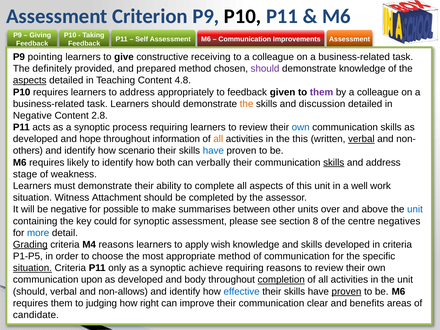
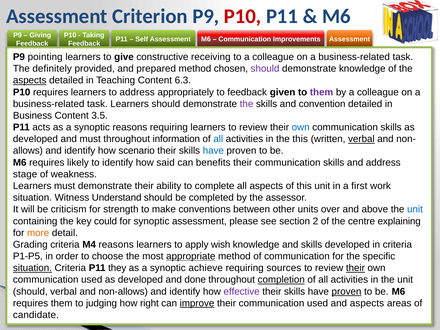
P10 colour: black -> red (243, 16)
4.8: 4.8 -> 6.3 (183, 80)
the colour: orange -> purple (247, 104)
discussion: discussion -> convention (322, 104)
Negative: Negative -> Business (33, 116)
2.8: 2.8 -> 3.5 (100, 116)
synoptic process: process -> reasons (130, 127)
and hope: hope -> must (90, 139)
all colour: orange -> blue (218, 139)
others: others -> allows (28, 151)
both: both -> said (166, 162)
verbally: verbally -> benefits (213, 162)
skills underline: present -> none (334, 162)
well: well -> first (359, 186)
Attachment: Attachment -> Understand (117, 198)
be negative: negative -> criticism (69, 209)
possible: possible -> strength (121, 209)
summarises: summarises -> conventions (205, 209)
8: 8 -> 2 (316, 221)
negatives: negatives -> explaining (399, 221)
more colour: blue -> orange (38, 233)
Grading underline: present -> none (30, 245)
appropriate underline: none -> present (191, 256)
only: only -> they (117, 268)
requiring reasons: reasons -> sources (284, 268)
their underline: none -> present (355, 268)
upon: upon -> used (92, 280)
body: body -> done (195, 280)
effective colour: blue -> purple (242, 291)
improve underline: none -> present (197, 303)
their communication clear: clear -> used (318, 303)
and benefits: benefits -> aspects (367, 303)
